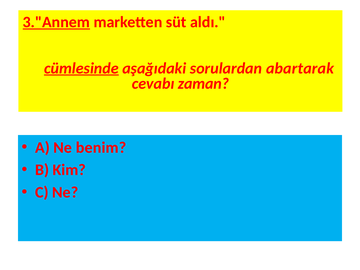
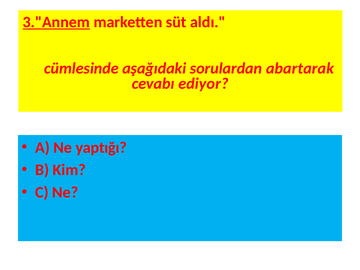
cümlesinde underline: present -> none (81, 68)
zaman: zaman -> ediyor (203, 84)
benim: benim -> yaptığı (101, 148)
